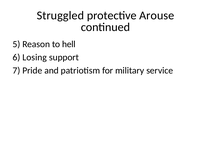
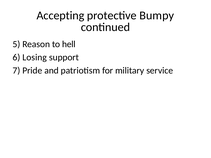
Struggled: Struggled -> Accepting (60, 16)
Arouse: Arouse -> Bumpy (157, 16)
